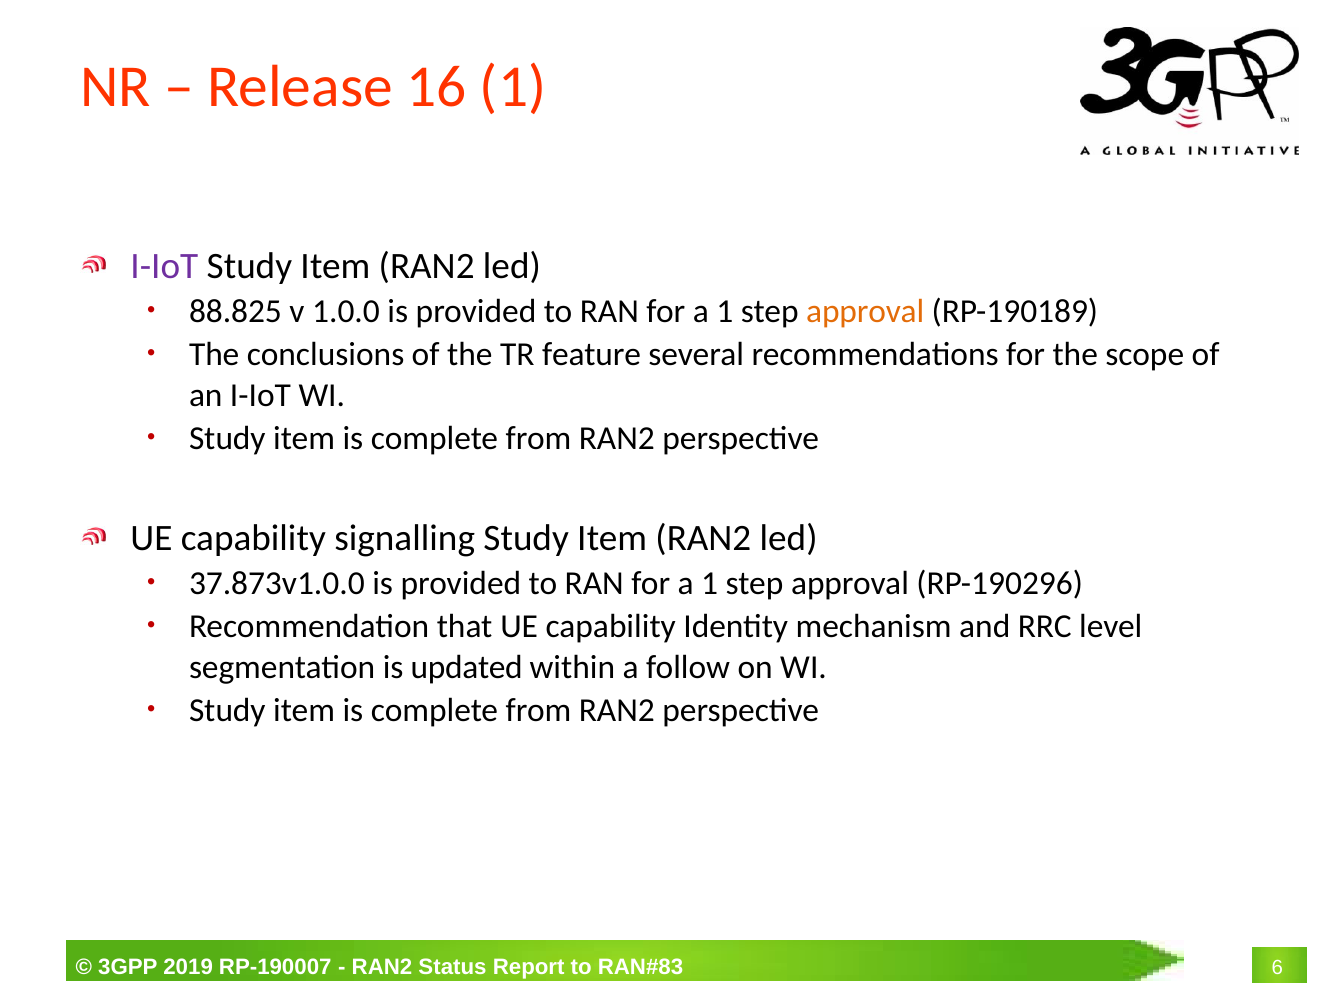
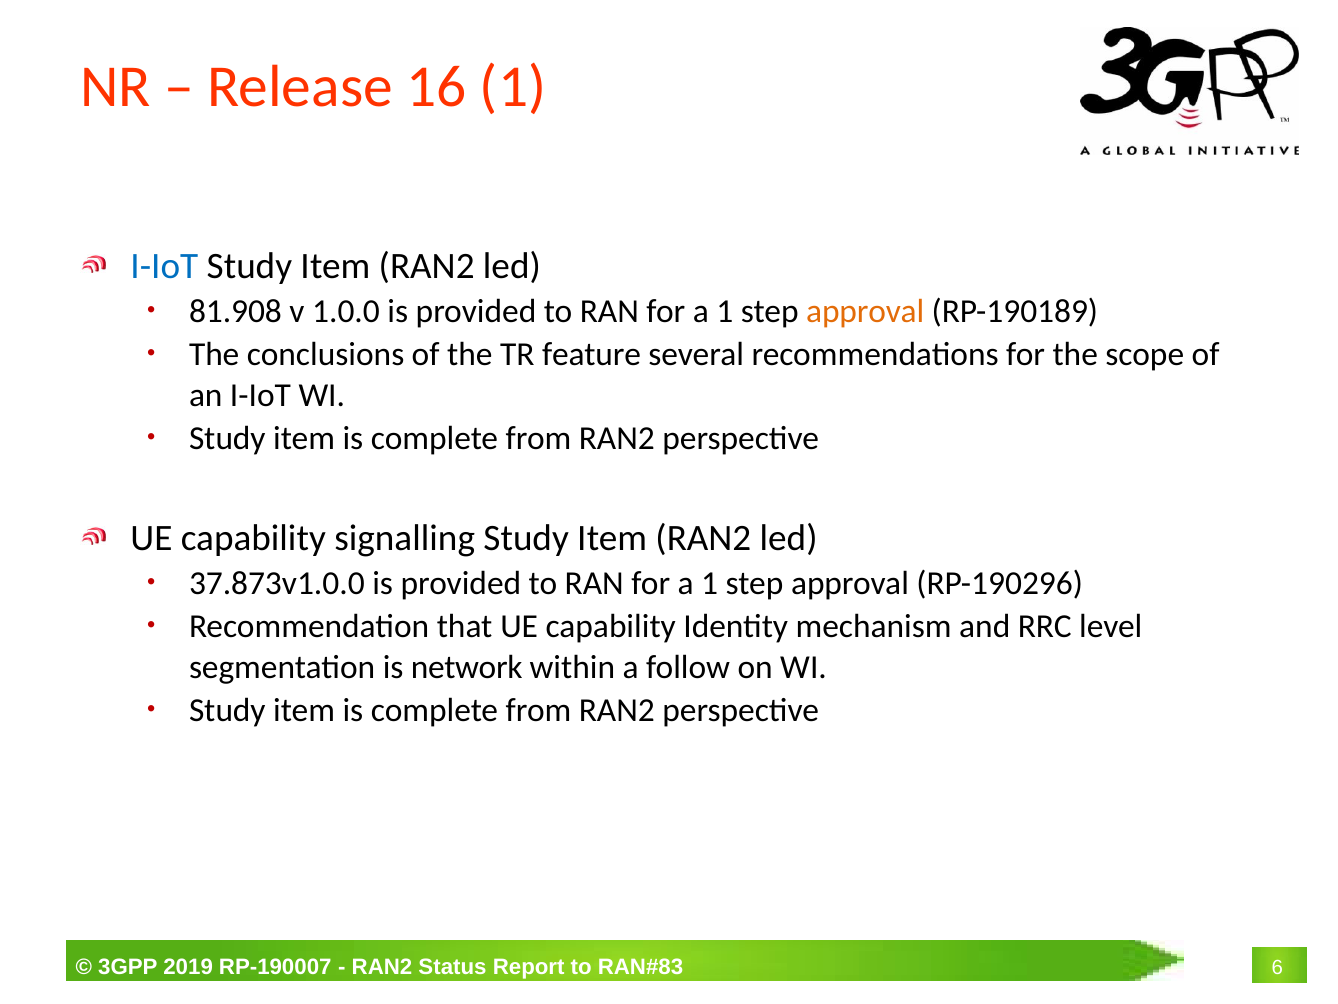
I-IoT colour: purple -> blue (164, 266)
88.825: 88.825 -> 81.908 (235, 311)
updated: updated -> network (467, 667)
